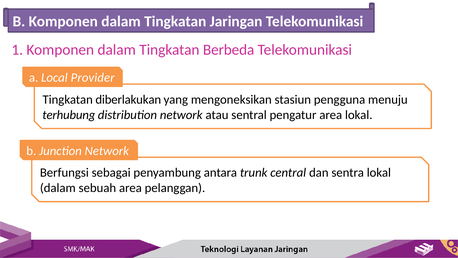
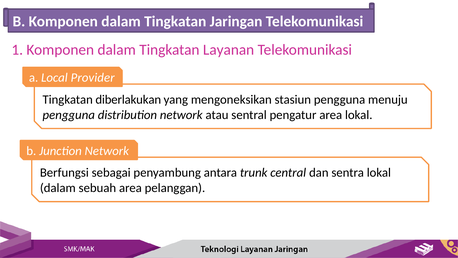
Berbeda: Berbeda -> Layanan (229, 50)
terhubung: terhubung -> pengguna (69, 115)
